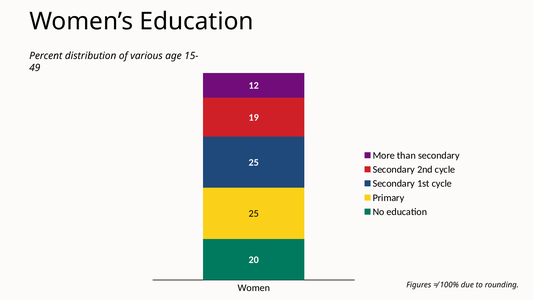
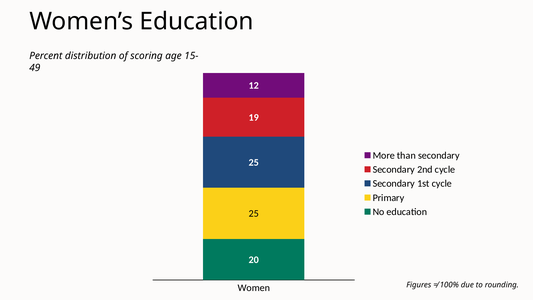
various: various -> scoring (147, 56)
